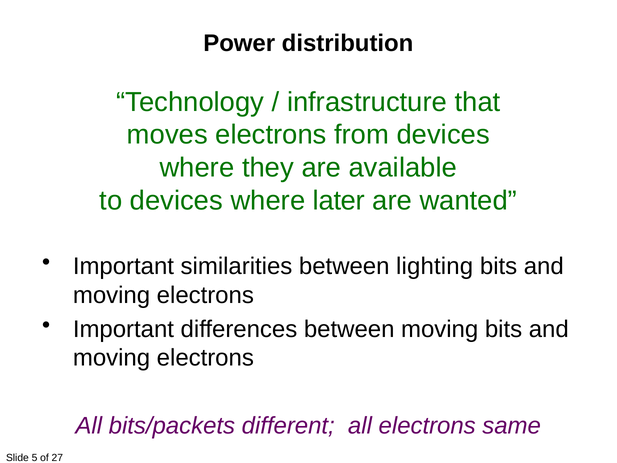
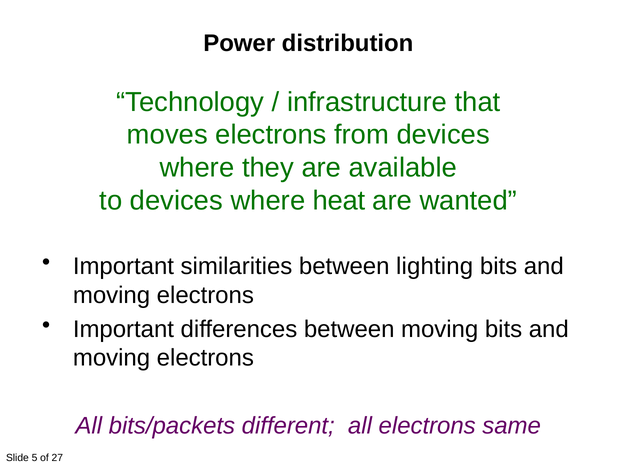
later: later -> heat (339, 201)
